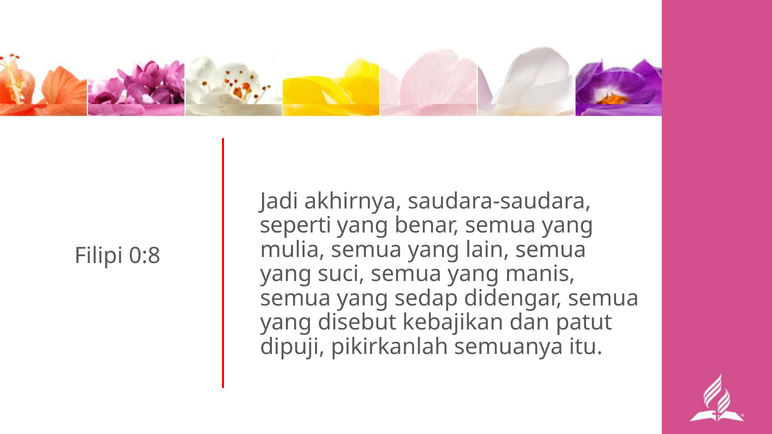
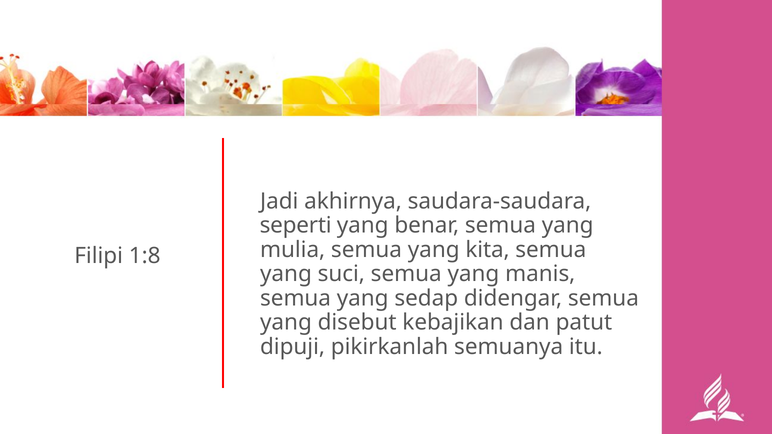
lain: lain -> kita (488, 250)
0:8: 0:8 -> 1:8 (145, 256)
